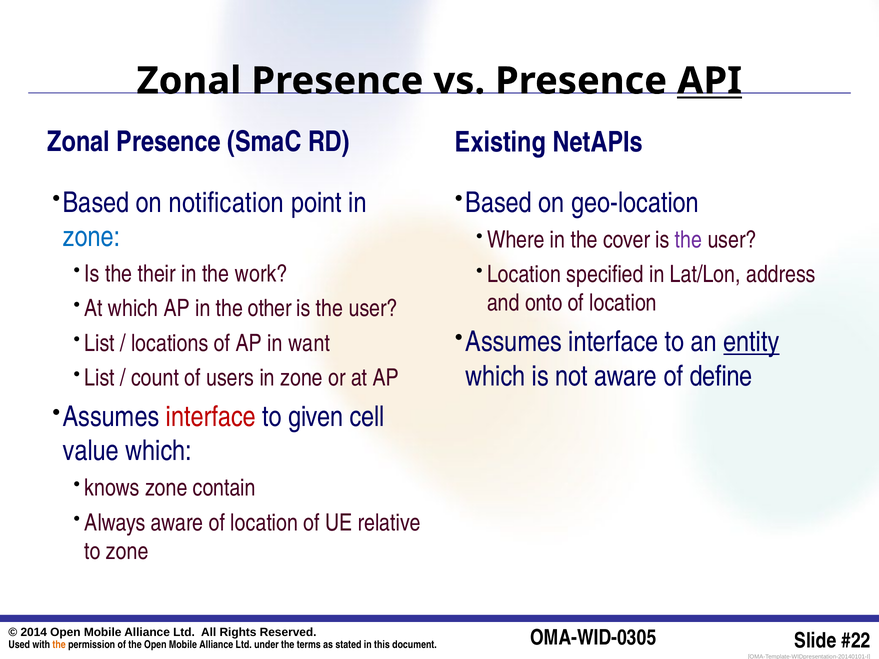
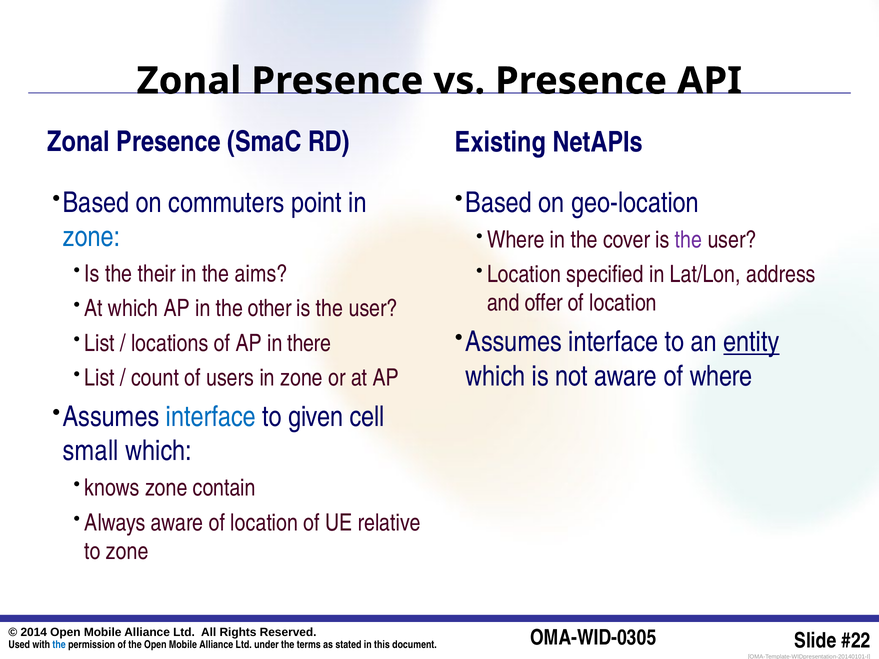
API underline: present -> none (709, 81)
notification: notification -> commuters (227, 203)
work: work -> aims (261, 274)
onto: onto -> offer (544, 303)
want: want -> there (309, 343)
of define: define -> where (721, 376)
interface colour: red -> blue (211, 417)
value: value -> small (91, 451)
the colour: orange -> blue (59, 645)
